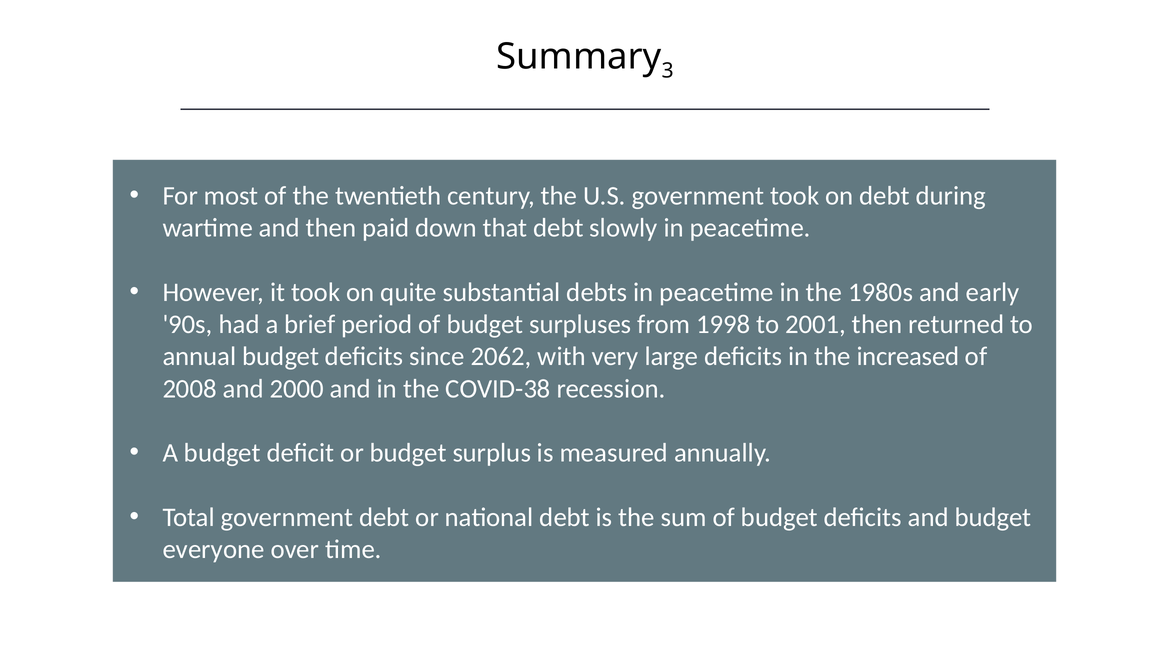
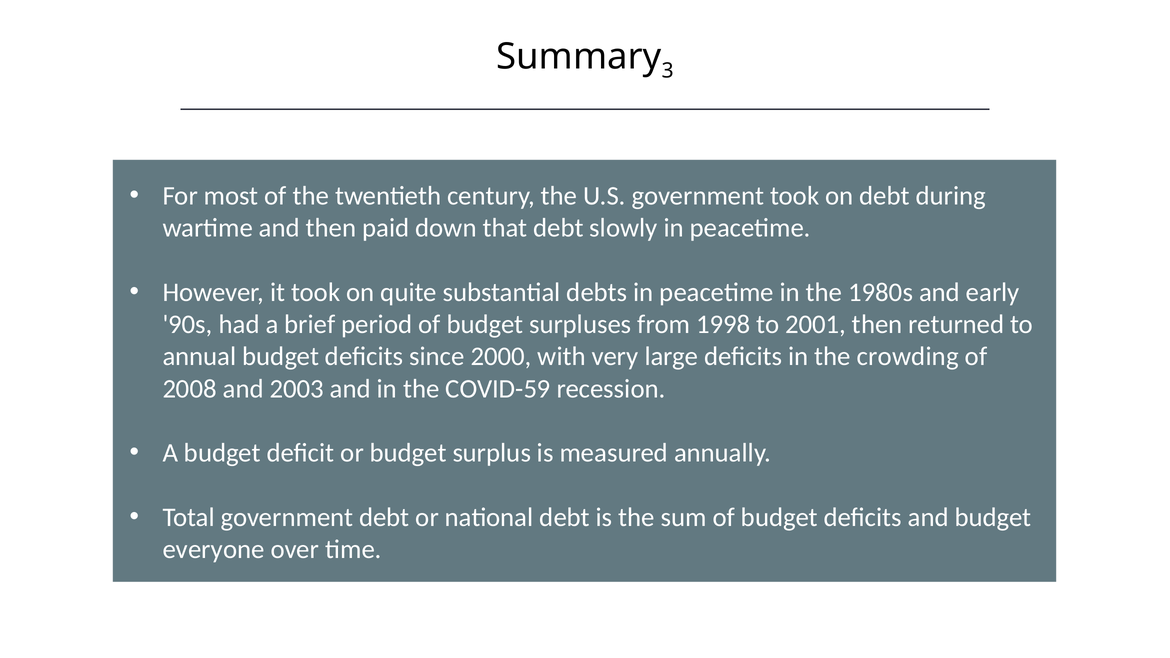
2062: 2062 -> 2000 (501, 357)
increased: increased -> crowding (908, 357)
2000: 2000 -> 2003 (297, 389)
COVID-38: COVID-38 -> COVID-59 (498, 389)
